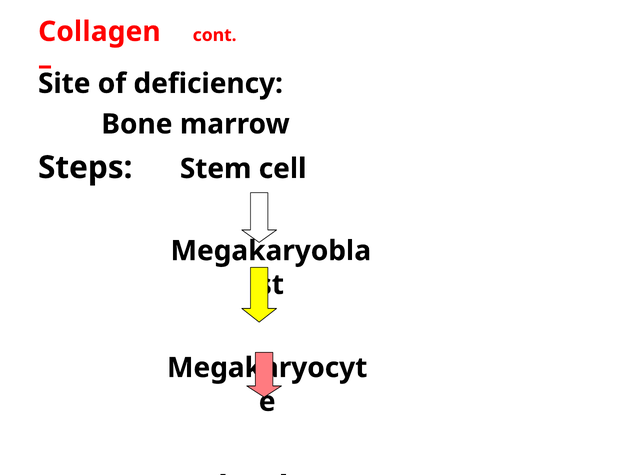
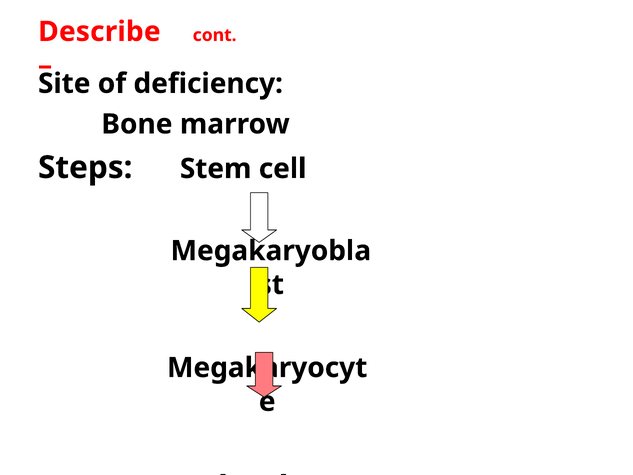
Collagen: Collagen -> Describe (99, 32)
